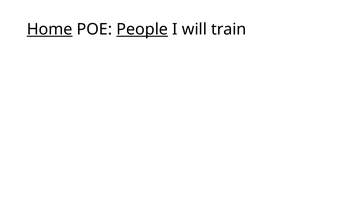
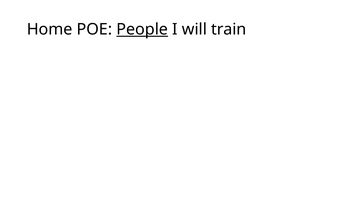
Home underline: present -> none (50, 29)
